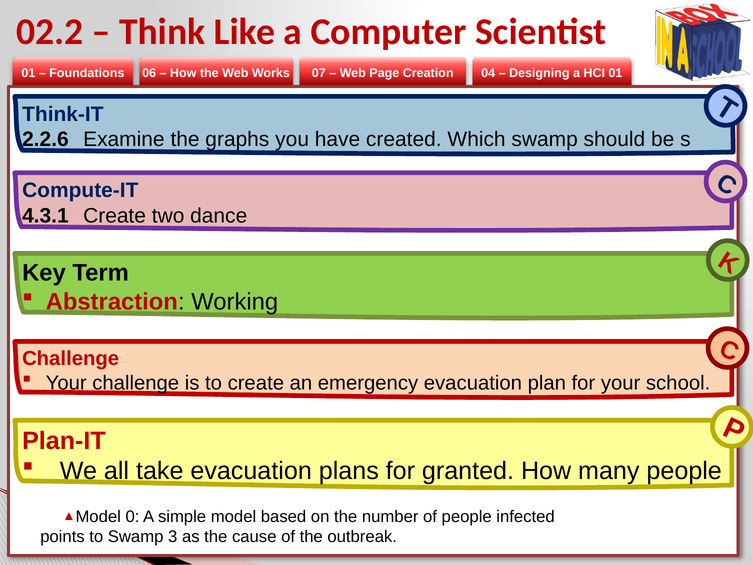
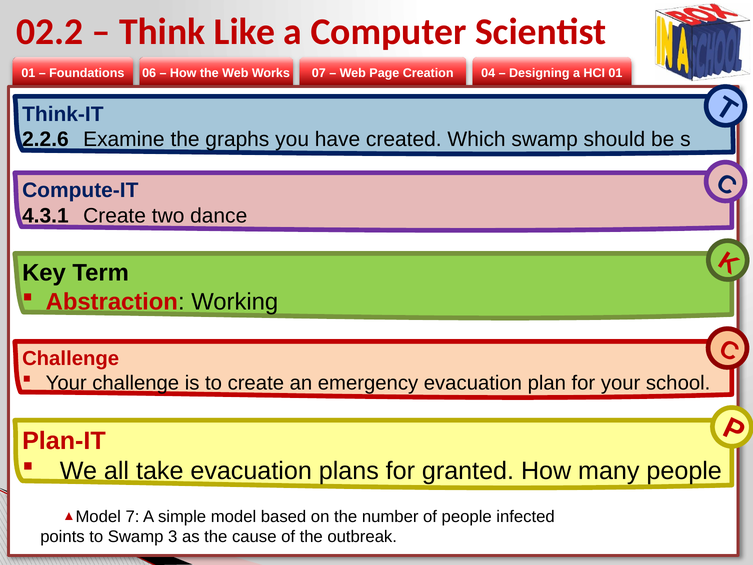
0: 0 -> 7 (133, 517)
